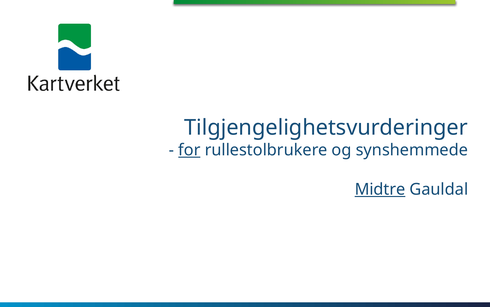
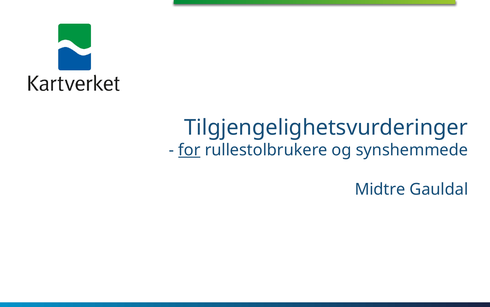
Midtre underline: present -> none (380, 189)
